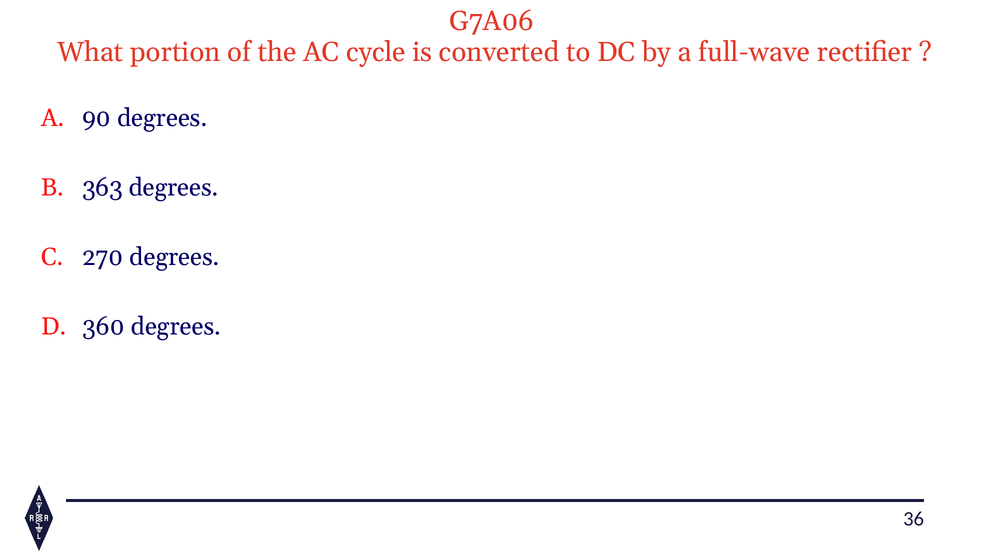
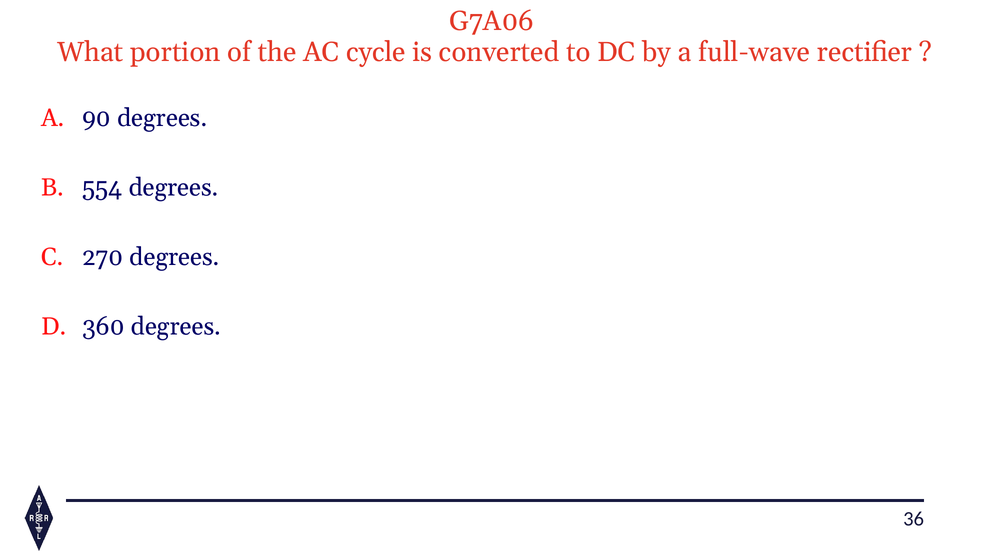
363: 363 -> 554 (102, 188)
